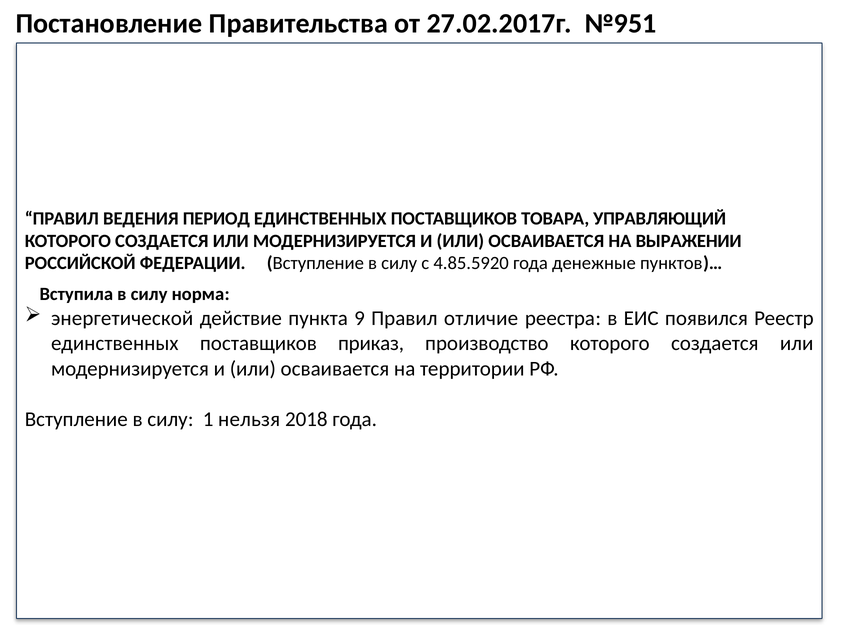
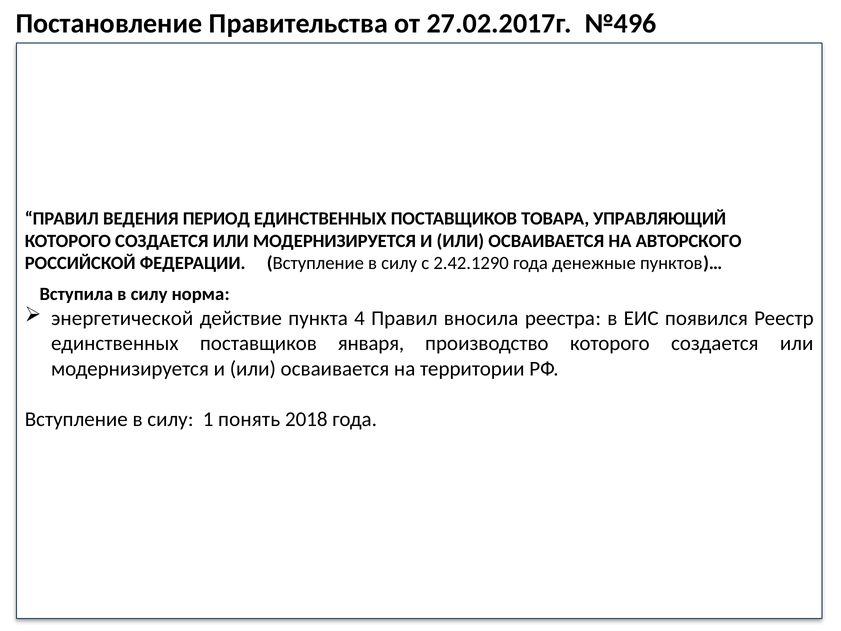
№951: №951 -> №496 (620, 23)
ВЫРАЖЕНИИ: ВЫРАЖЕНИИ -> АВТОРСКОГО (689, 241)
4.85.5920: 4.85.5920 -> 2.42.1290 (471, 263)
9: 9 -> 4 (360, 318)
отличие: отличие -> вносила (481, 318)
приказ: приказ -> января (371, 343)
нельзя: нельзя -> понять (249, 419)
